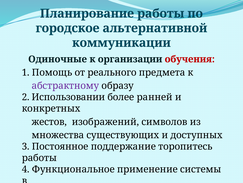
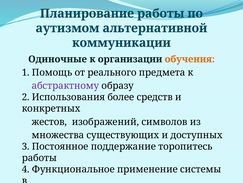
городское: городское -> аутизмом (68, 28)
обучения colour: red -> orange (190, 59)
Использовании: Использовании -> Использования (68, 97)
ранней: ранней -> средств (155, 97)
